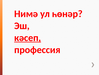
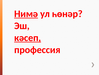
Нимә underline: none -> present (26, 14)
